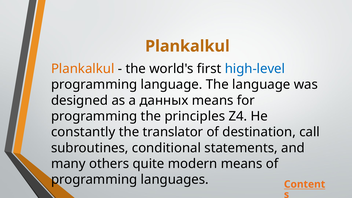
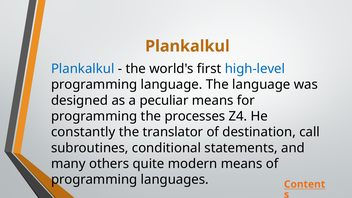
Plankalkul colour: orange -> blue (83, 69)
данных: данных -> peculiar (164, 100)
principles: principles -> processes (195, 116)
